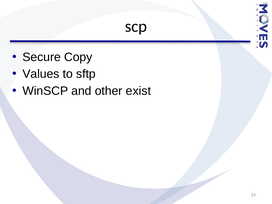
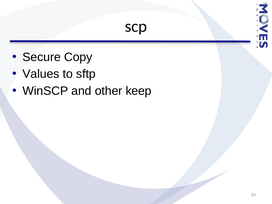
exist: exist -> keep (139, 91)
